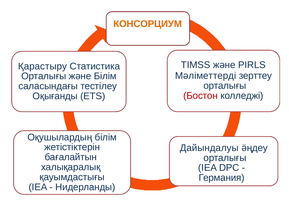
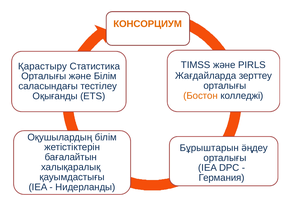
Мәліметтерді: Мәліметтерді -> Жағдайларда (206, 76)
Бостон colour: red -> orange (201, 96)
Дайындалуы: Дайындалуы -> Бұрыштарын (209, 148)
